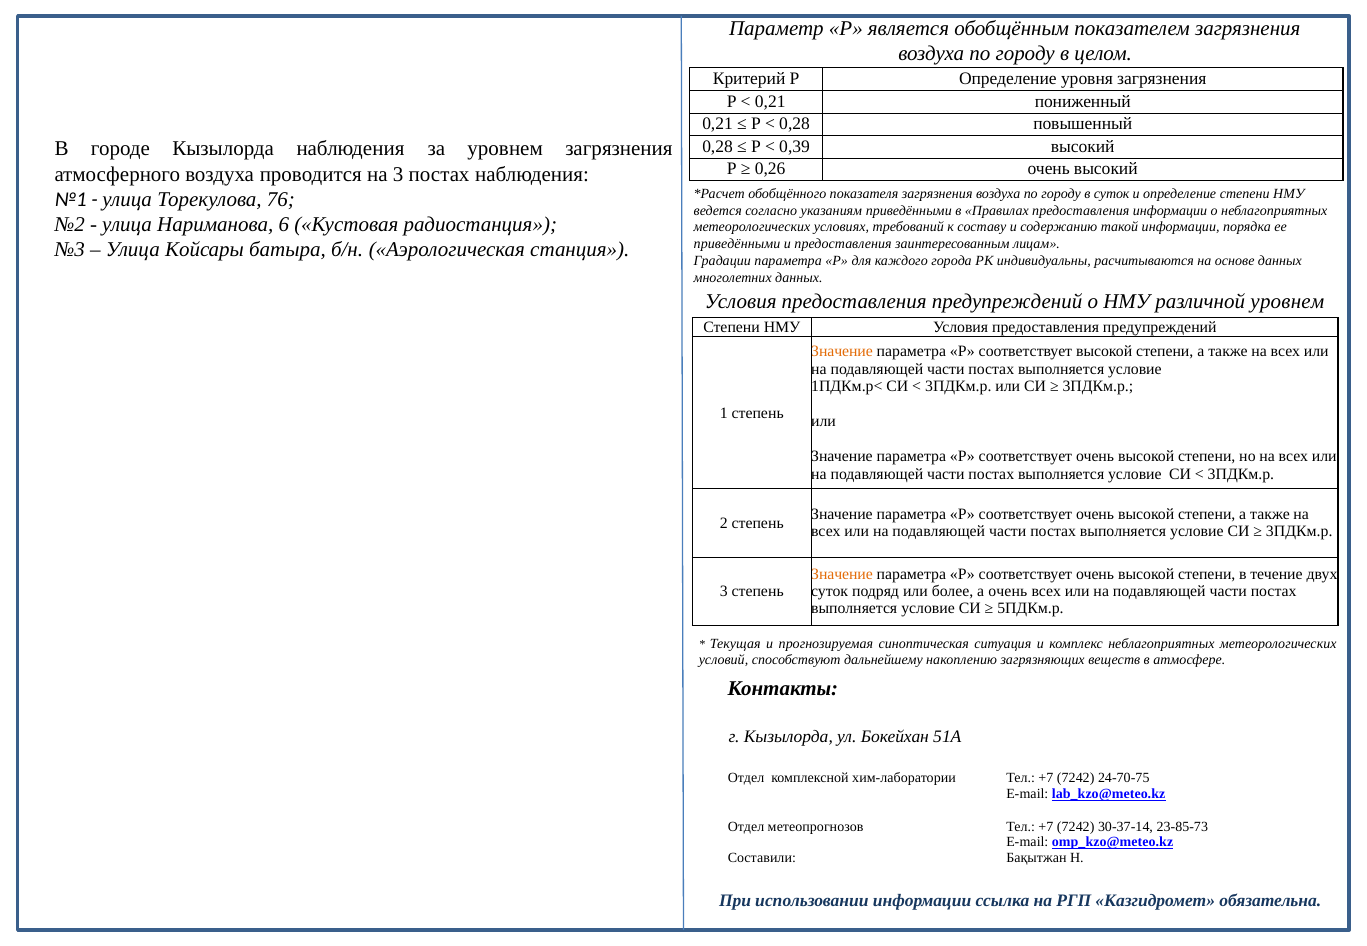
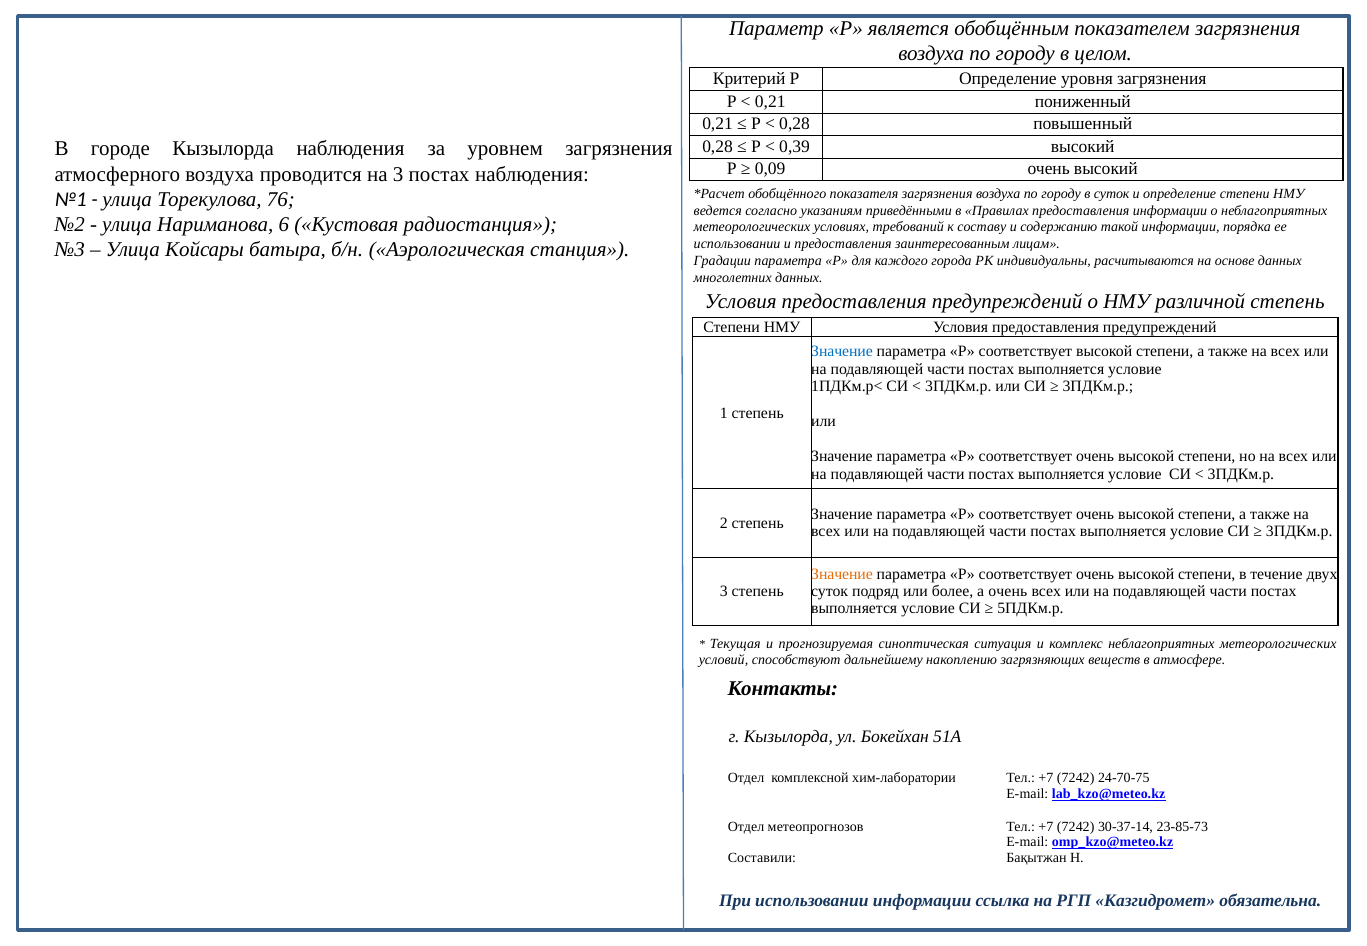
0,26: 0,26 -> 0,09 (770, 169)
приведёнными: приведёнными -> использовании (737, 244)
различной уровнем: уровнем -> степень (1287, 302)
Значение colour: orange -> blue (842, 352)
